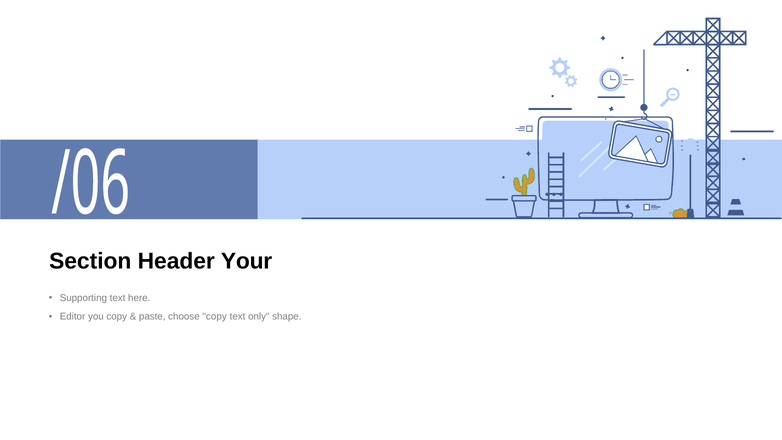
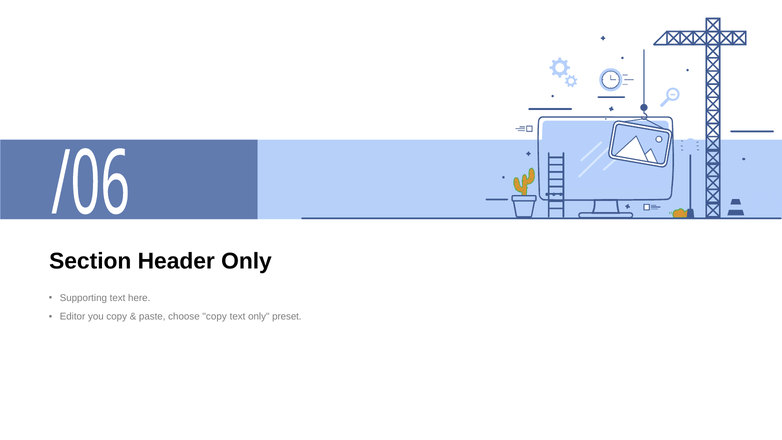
Header Your: Your -> Only (246, 261)
shape: shape -> preset (287, 317)
